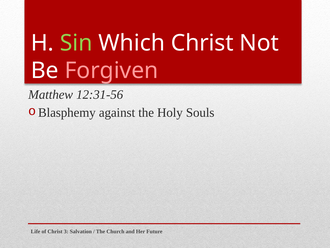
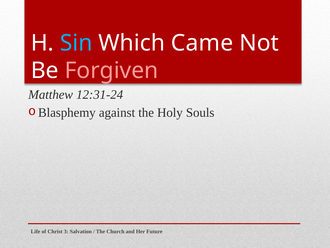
Sin colour: light green -> light blue (76, 43)
Which Christ: Christ -> Came (202, 43)
12:31-56: 12:31-56 -> 12:31-24 (100, 94)
